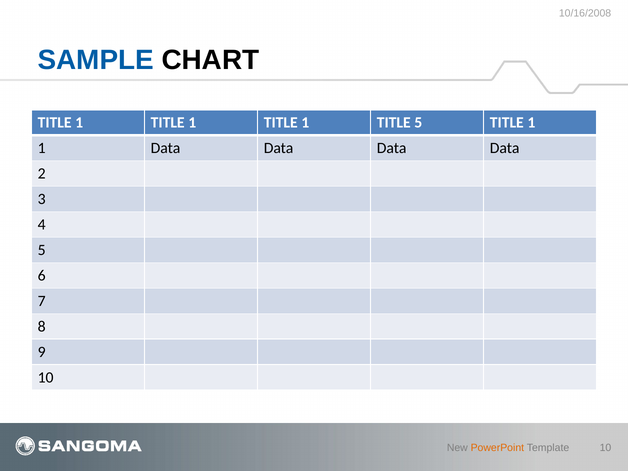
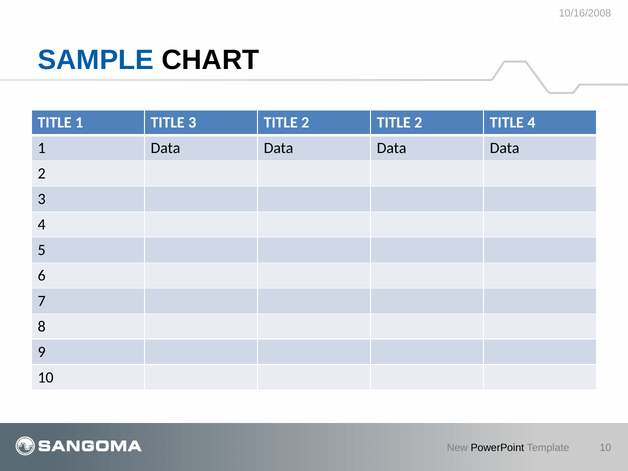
1: 1 -> 3 (192, 123)
1: 1 -> 2 (305, 123)
5: 5 -> 2 (418, 123)
1: 1 -> 4 (531, 123)
PowerPoint colour: orange -> black (497, 448)
